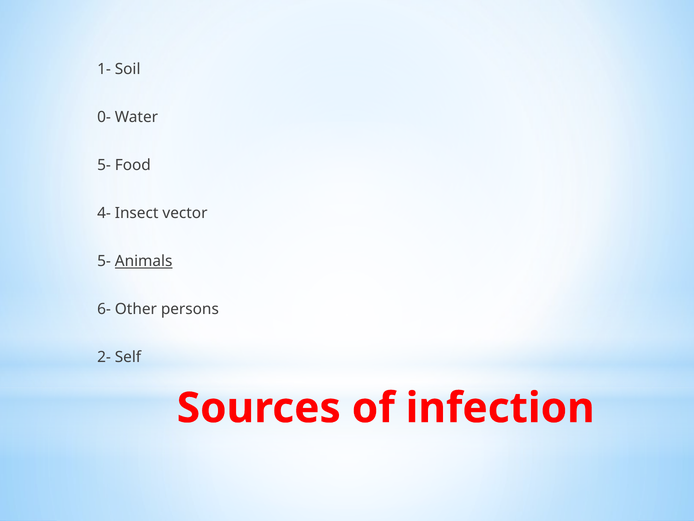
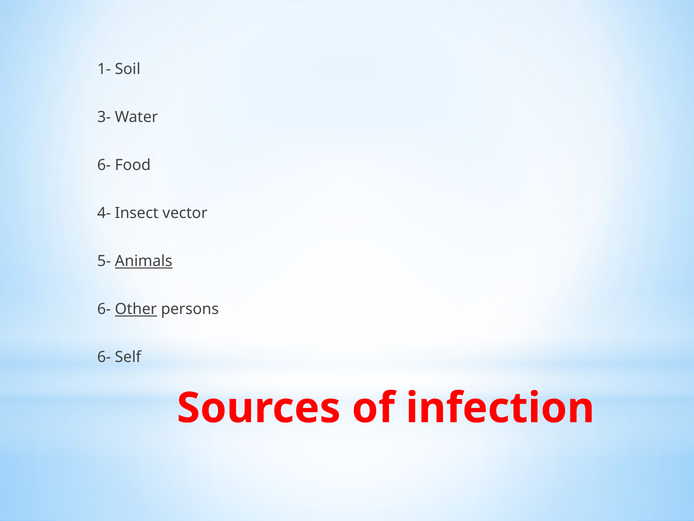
0-: 0- -> 3- (104, 117)
5-: 5- -> 6- (104, 165)
Other underline: none -> present (136, 309)
2-: 2- -> 6- (104, 357)
